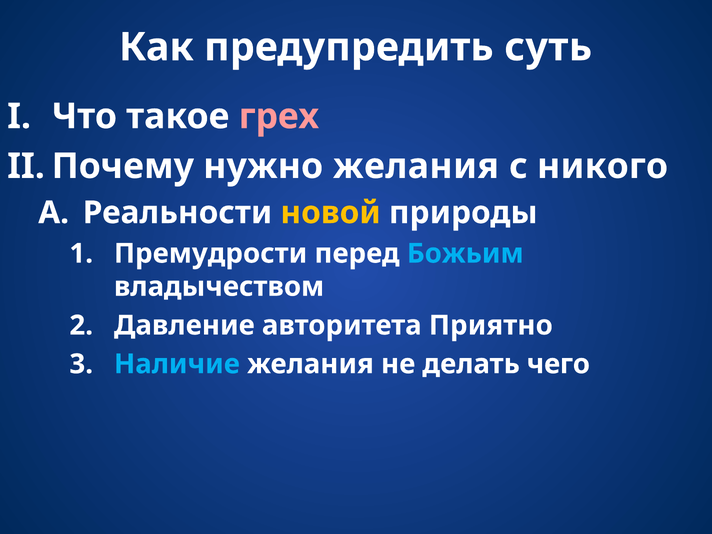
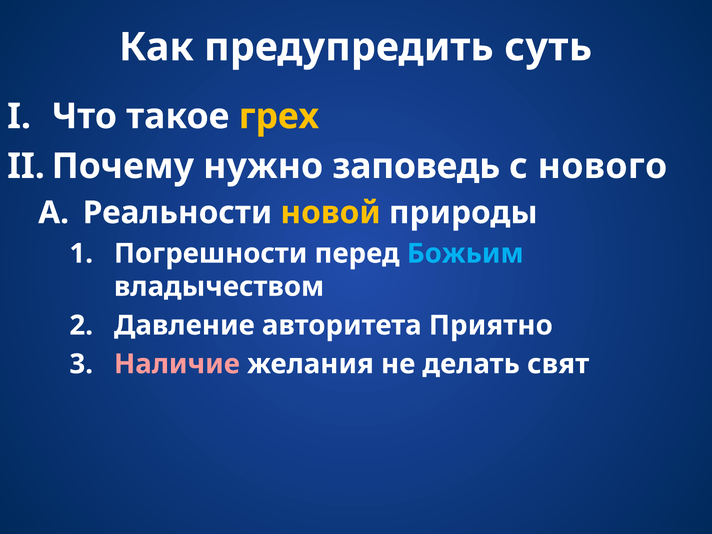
грех colour: pink -> yellow (279, 116)
нужно желания: желания -> заповедь (416, 166)
никого: никого -> нового (602, 166)
Премудрости: Премудрости -> Погрешности (211, 254)
Наличие colour: light blue -> pink (177, 364)
чего: чего -> свят (558, 364)
